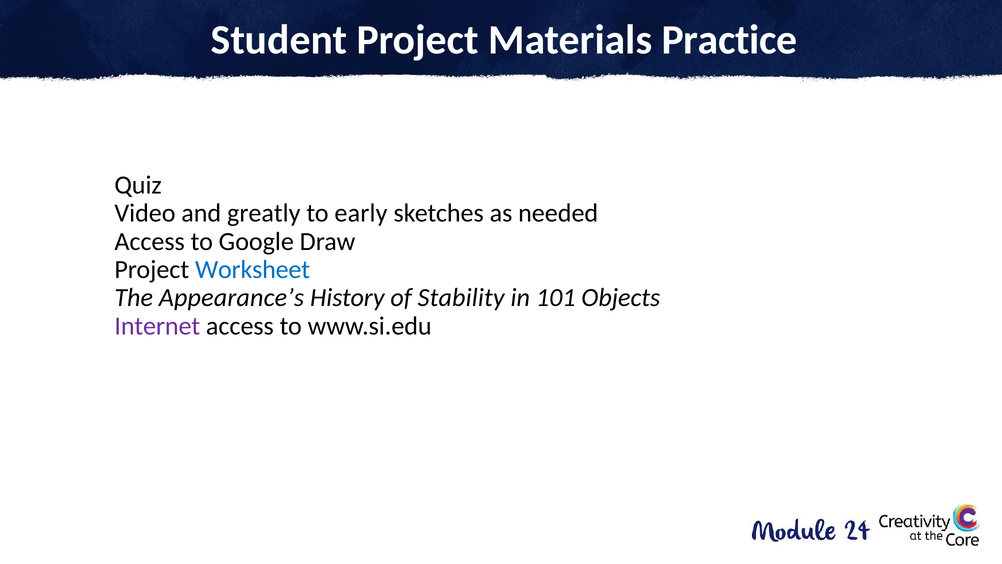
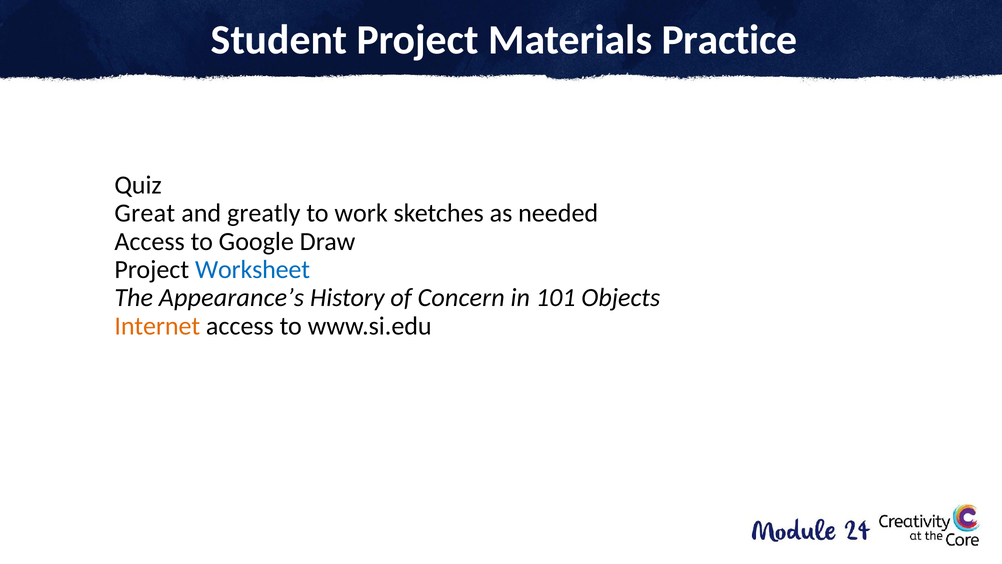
Video: Video -> Great (145, 213)
early: early -> work (361, 213)
Stability: Stability -> Concern (461, 298)
Internet colour: purple -> orange (157, 326)
